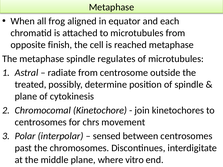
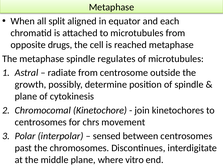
frog: frog -> split (57, 21)
finish: finish -> drugs (60, 45)
treated: treated -> growth (30, 85)
